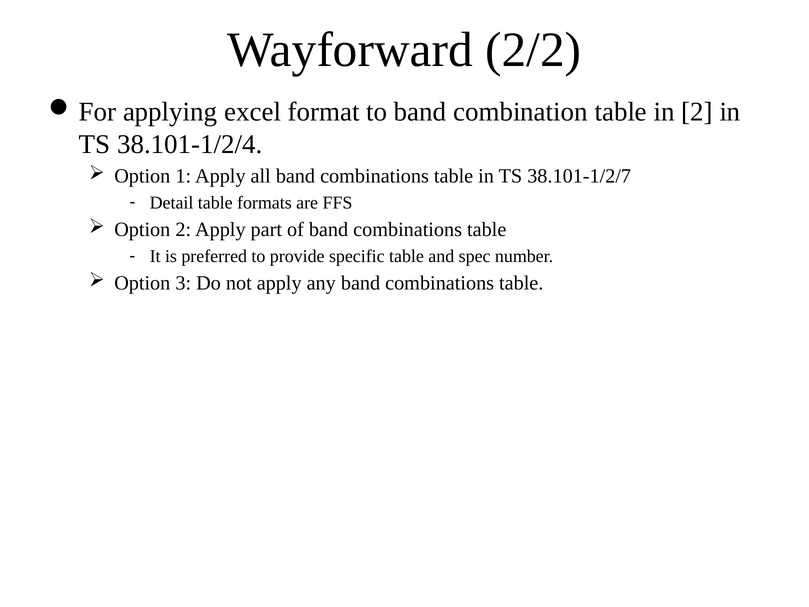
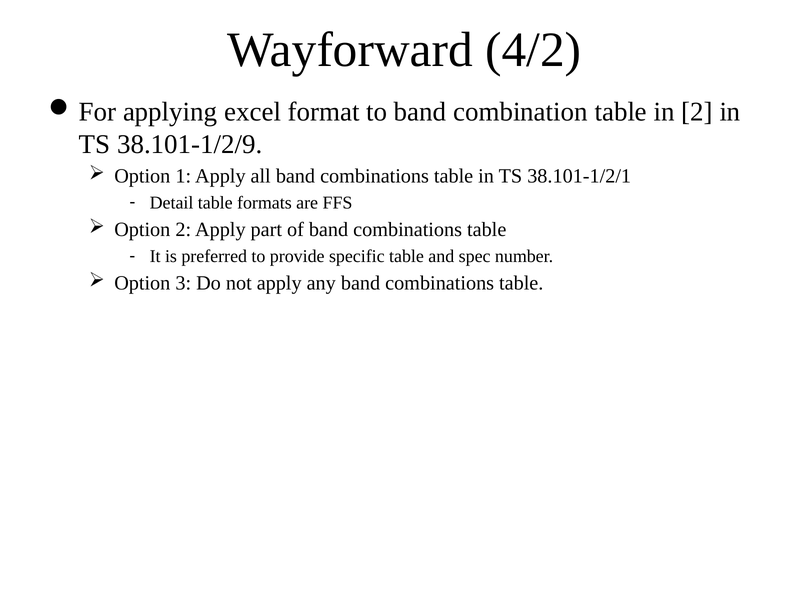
2/2: 2/2 -> 4/2 (533, 50)
38.101-1/2/4: 38.101-1/2/4 -> 38.101-1/2/9 (190, 144)
38.101-1/2/7: 38.101-1/2/7 -> 38.101-1/2/1 (579, 176)
